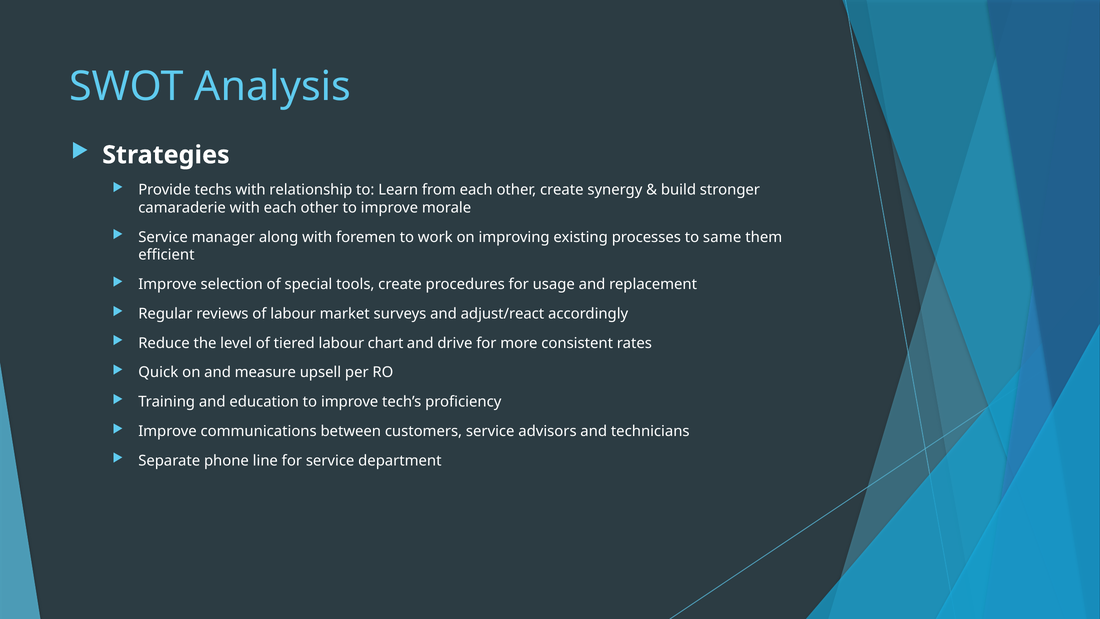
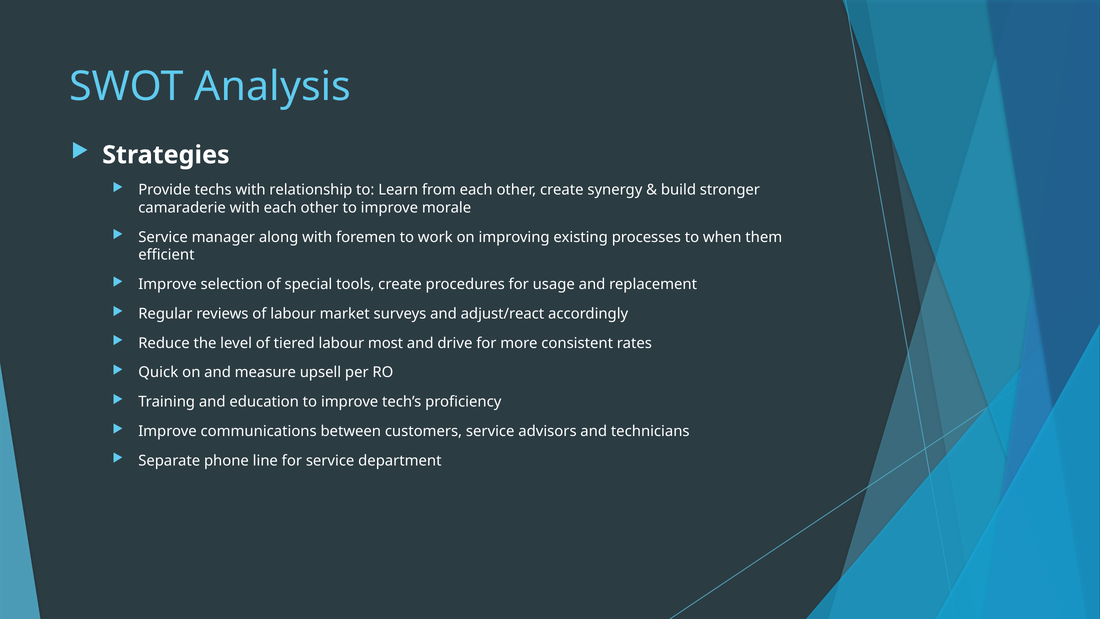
same: same -> when (722, 237)
chart: chart -> most (386, 343)
